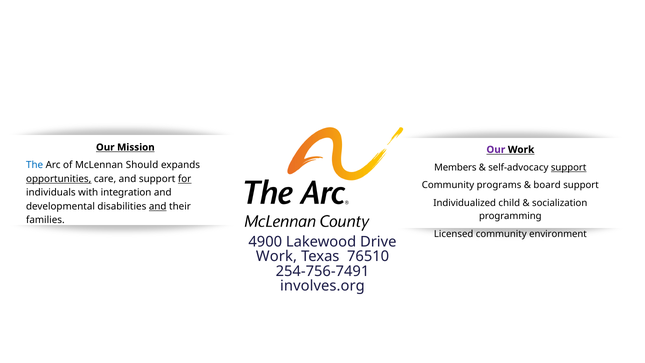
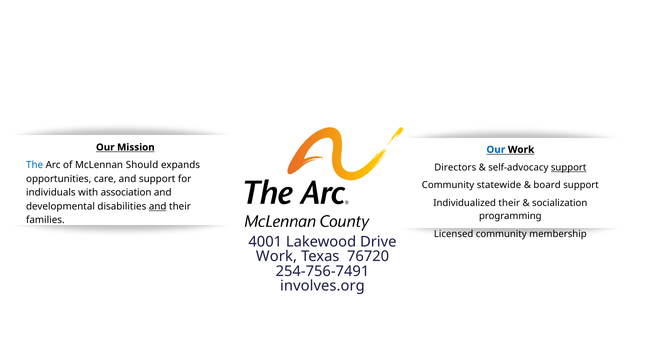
Our colour: purple -> blue (496, 150)
Members: Members -> Directors (455, 167)
opportunities underline: present -> none (59, 179)
for underline: present -> none (185, 179)
programs: programs -> statewide (499, 185)
integration: integration -> association (126, 193)
Individualized child: child -> their (509, 203)
environment: environment -> membership (558, 234)
4900: 4900 -> 4001 (265, 242)
76510: 76510 -> 76720 (368, 256)
